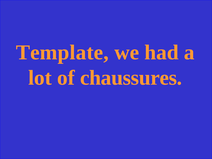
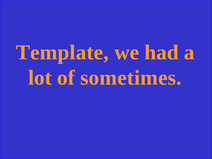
chaussures: chaussures -> sometimes (131, 78)
